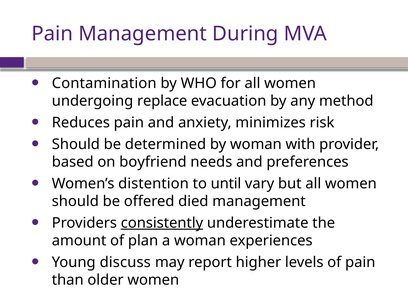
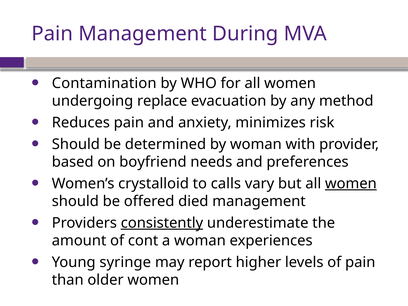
distention: distention -> crystalloid (154, 184)
until: until -> calls (226, 184)
women underline: none -> present (351, 184)
plan: plan -> cont (143, 241)
discuss: discuss -> syringe (125, 262)
